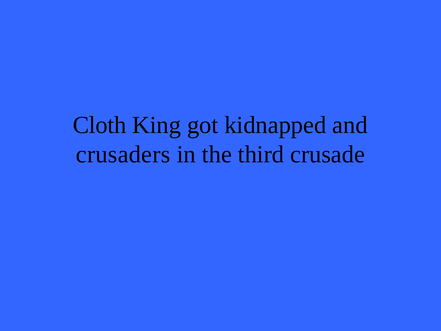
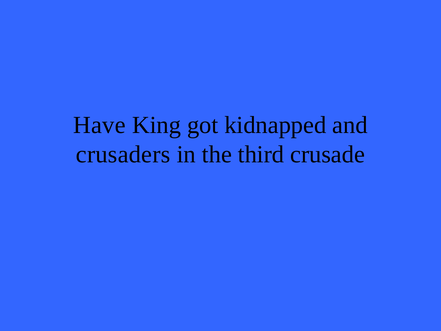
Cloth: Cloth -> Have (99, 125)
